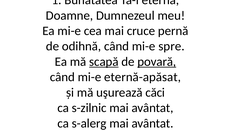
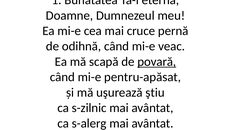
spre: spre -> veac (172, 46)
scapă underline: present -> none (104, 62)
eternă-apăsat: eternă-apăsat -> pentru-apăsat (143, 77)
căci: căci -> ştiu (155, 92)
